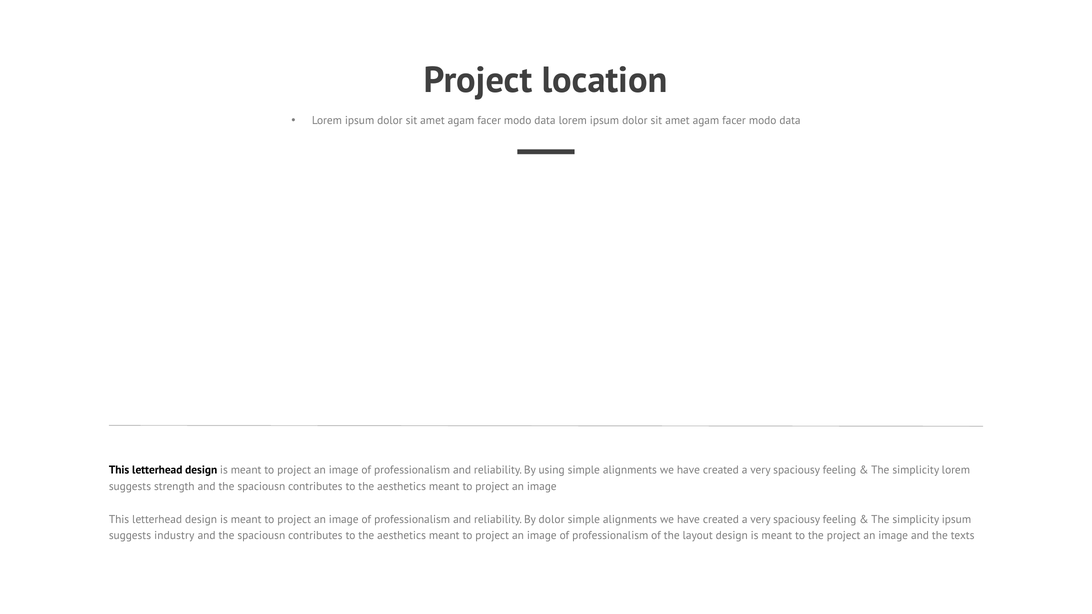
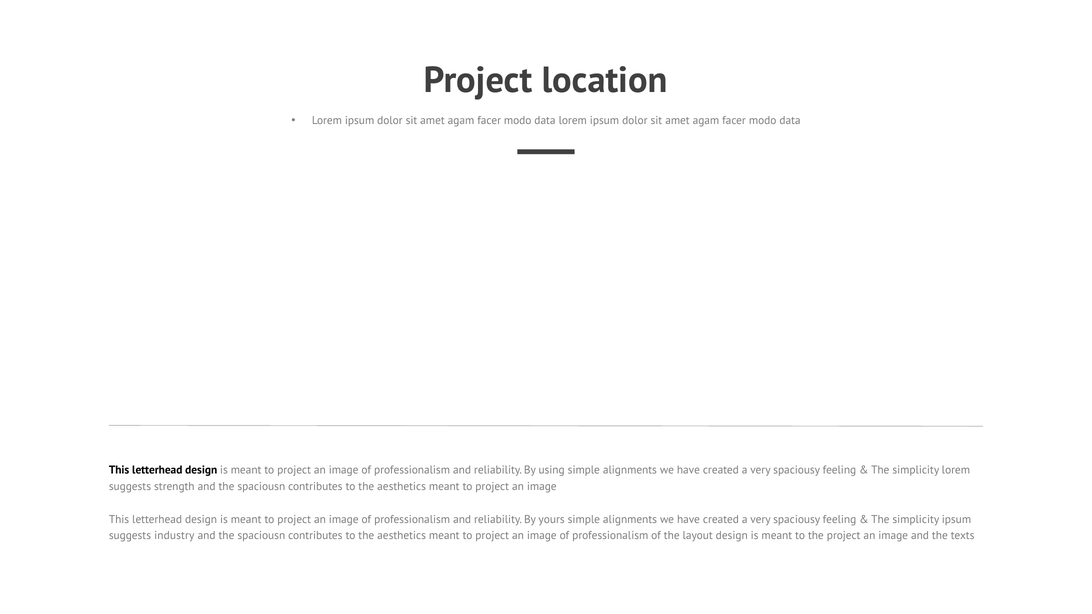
By dolor: dolor -> yours (552, 519)
